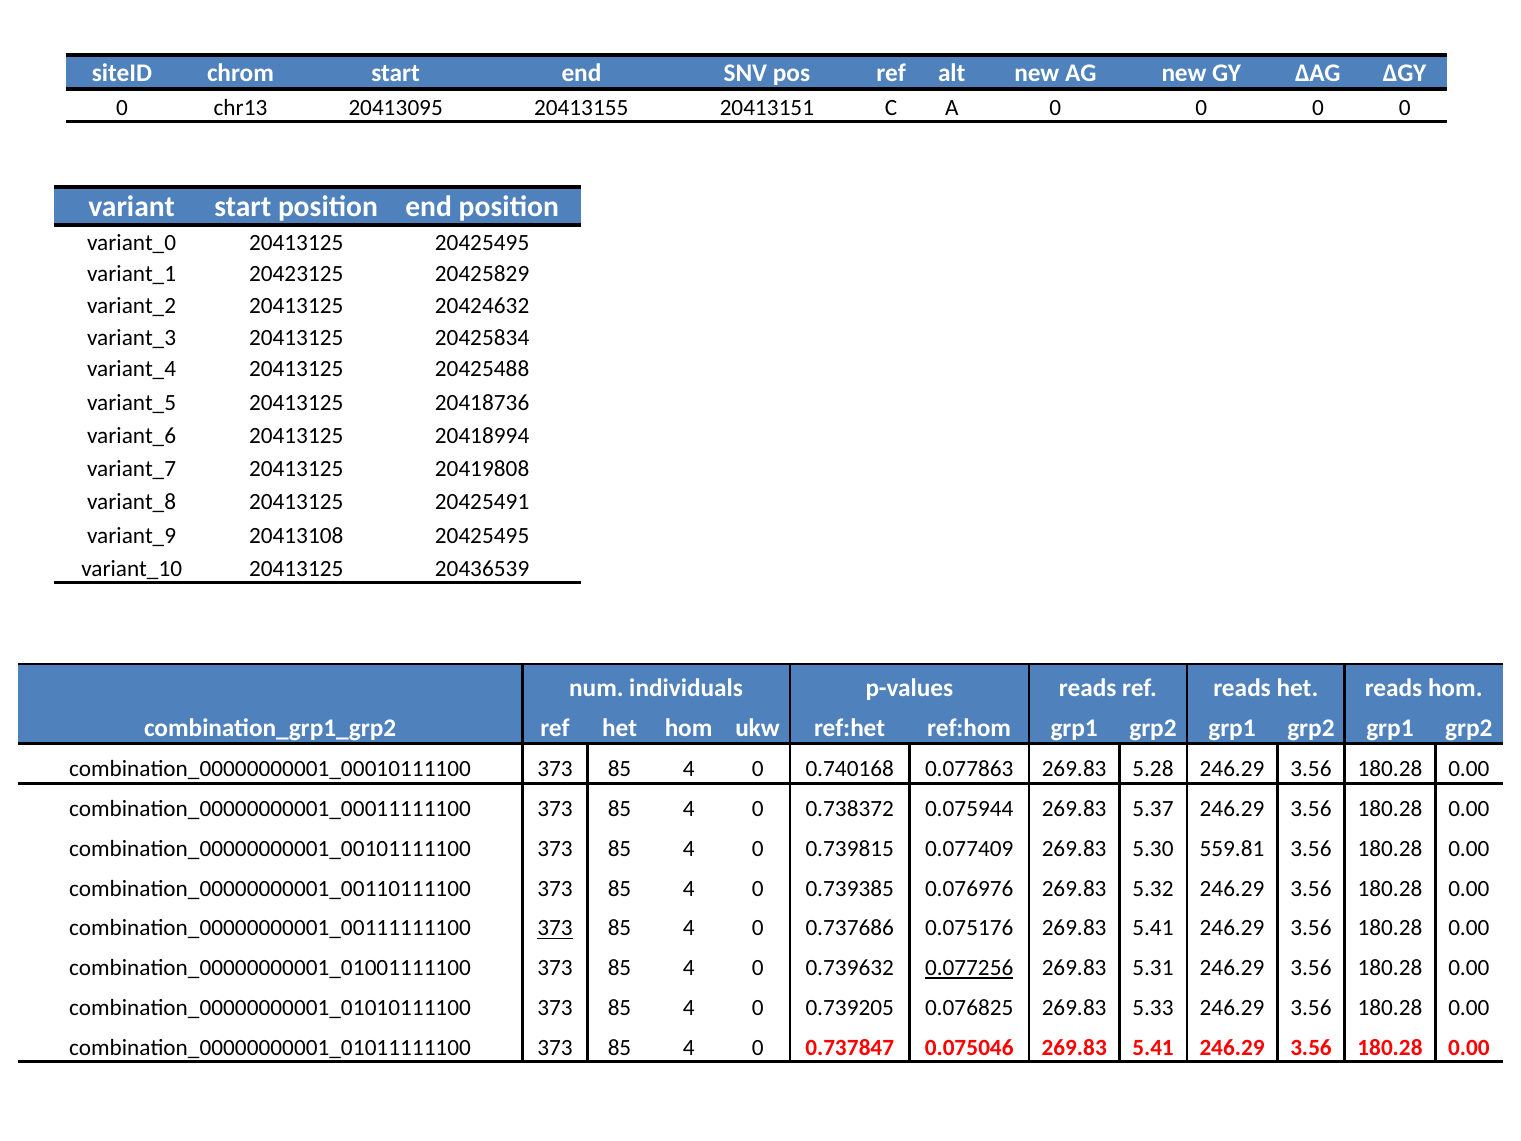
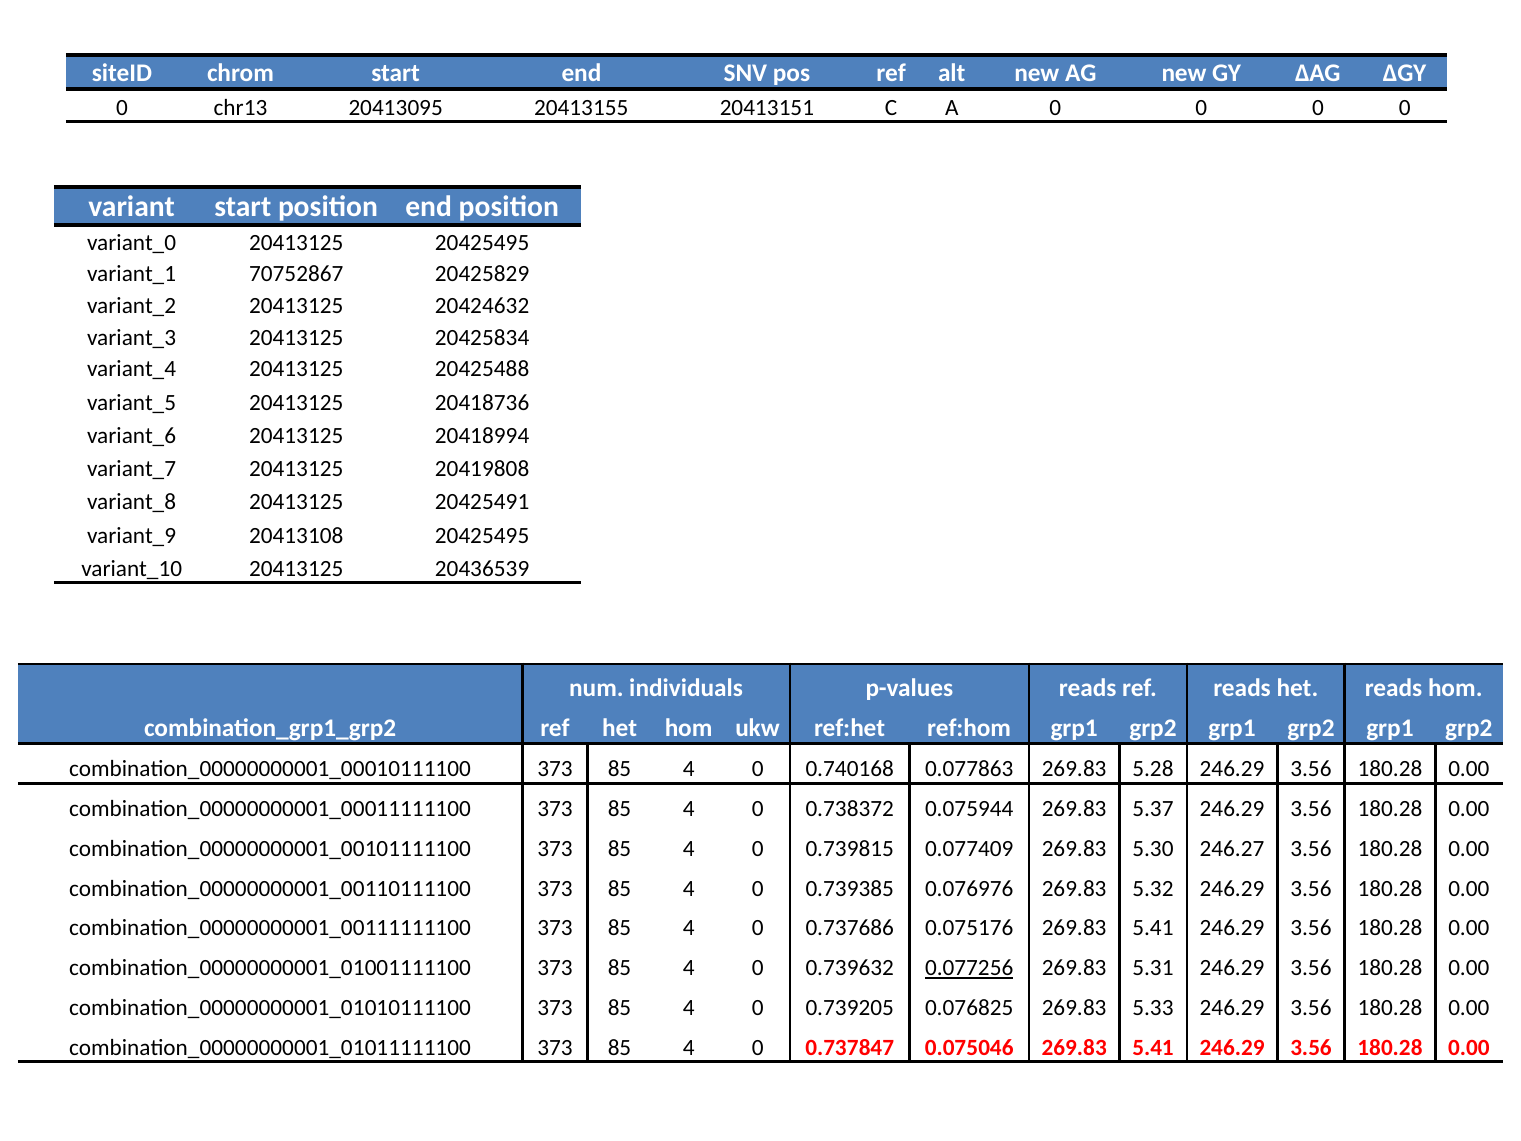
20423125: 20423125 -> 70752867 (296, 274)
559.81: 559.81 -> 246.27 (1232, 849)
373 underline: present -> none (555, 928)
